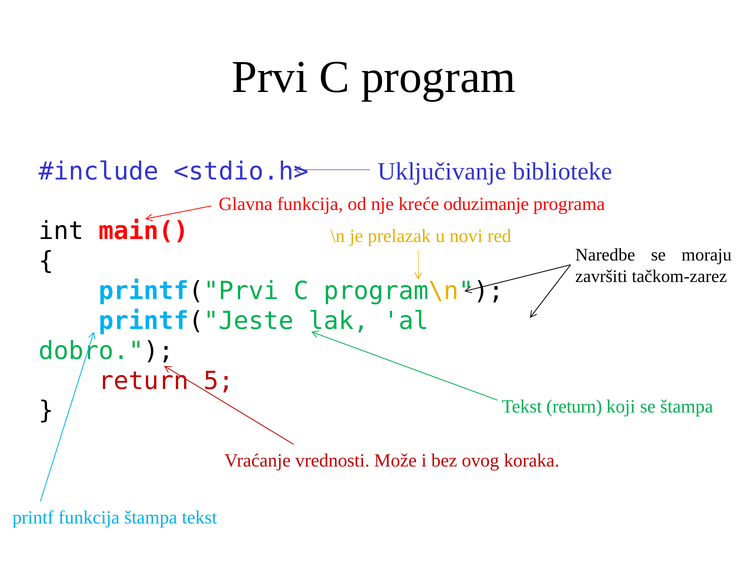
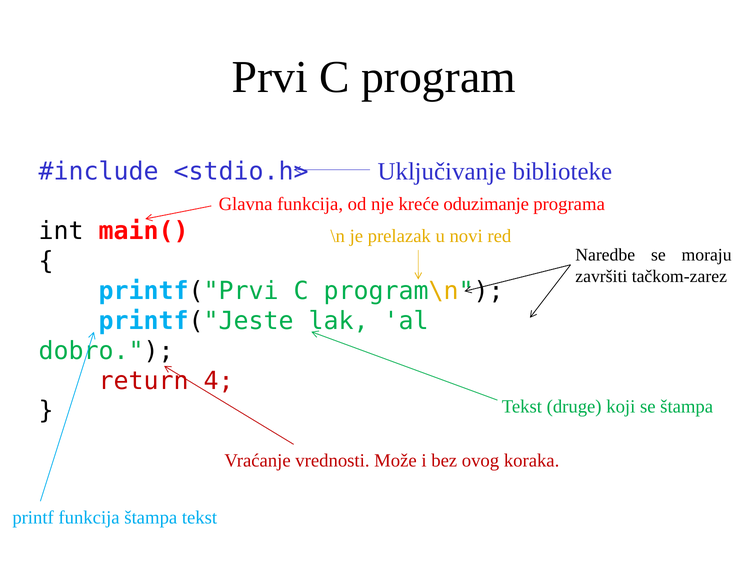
5: 5 -> 4 (219, 381)
Tekst return: return -> druge (574, 406)
